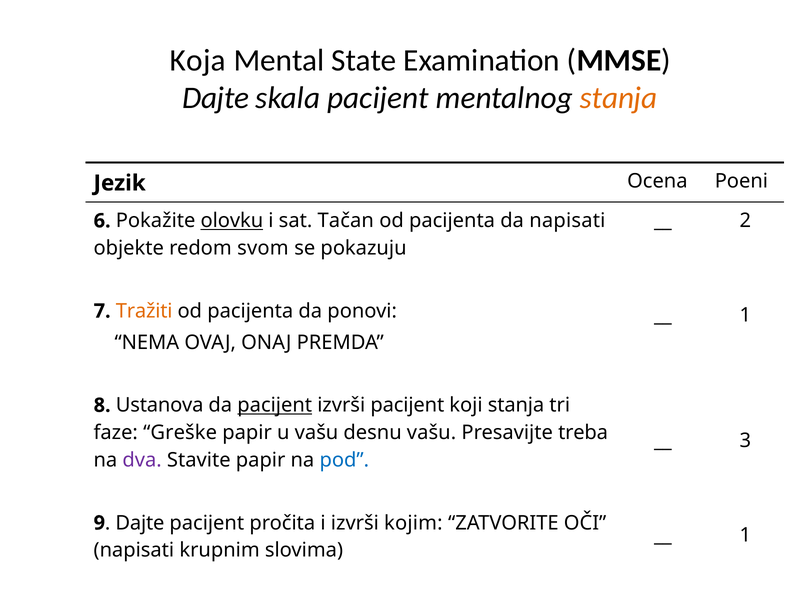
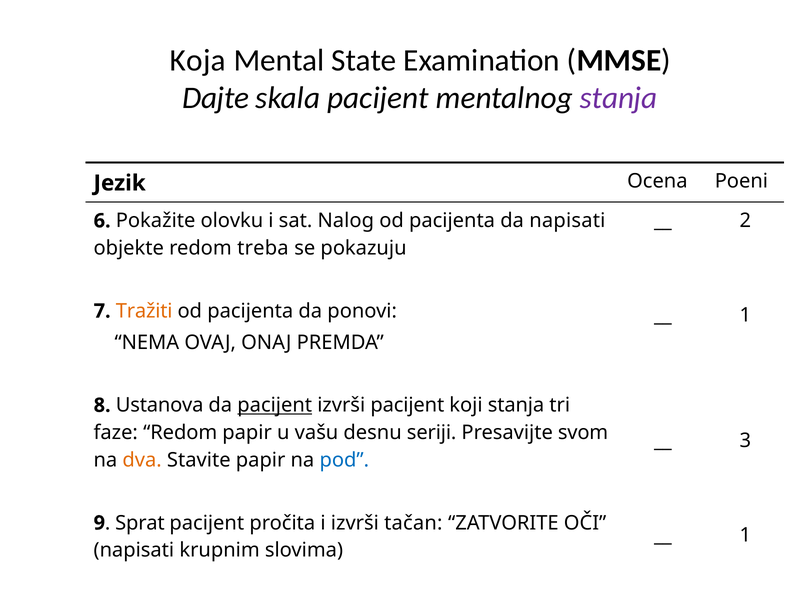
stanja colour: orange -> purple (619, 98)
olovku underline: present -> none (232, 221)
Tačan: Tačan -> Nalog (346, 221)
svom: svom -> treba (263, 248)
faze Greške: Greške -> Redom (180, 433)
desnu vašu: vašu -> seriji (432, 433)
treba: treba -> svom (583, 433)
dva colour: purple -> orange (142, 460)
Dajte: Dajte -> Sprat (140, 523)
kojim: kojim -> tačan (413, 523)
